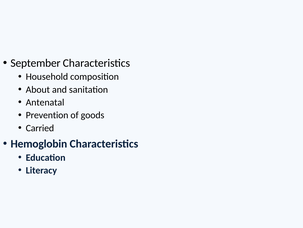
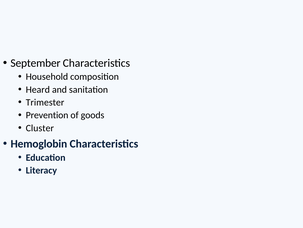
About: About -> Heard (38, 89)
Antenatal: Antenatal -> Trimester (45, 102)
Carried: Carried -> Cluster (40, 128)
